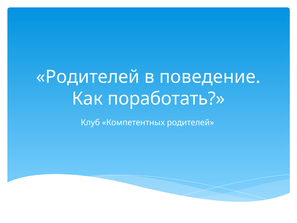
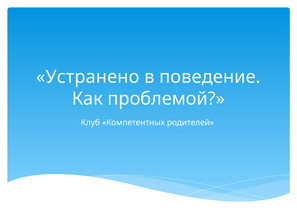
Родителей: Родителей -> Устранено (88, 77)
поработать: поработать -> проблемой (166, 99)
